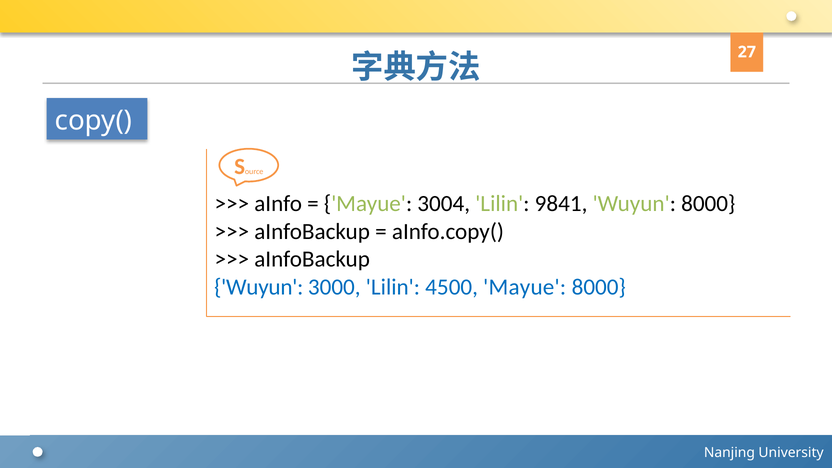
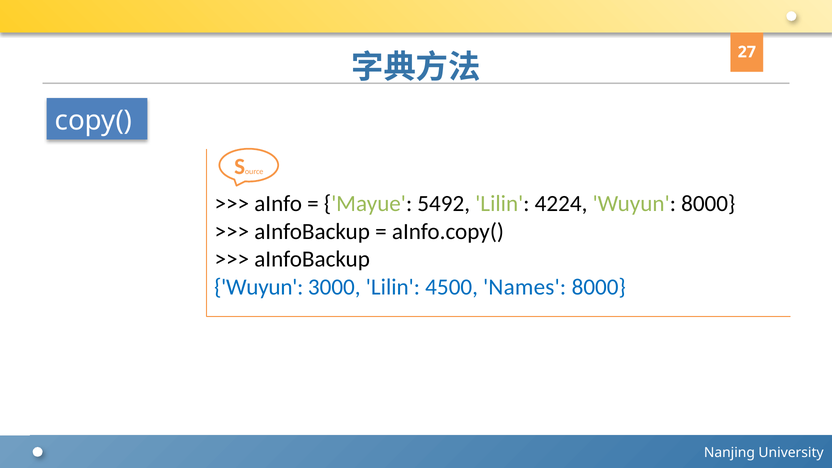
3004: 3004 -> 5492 (444, 204)
9841: 9841 -> 4224 (561, 204)
4500 Mayue: Mayue -> Names (525, 287)
